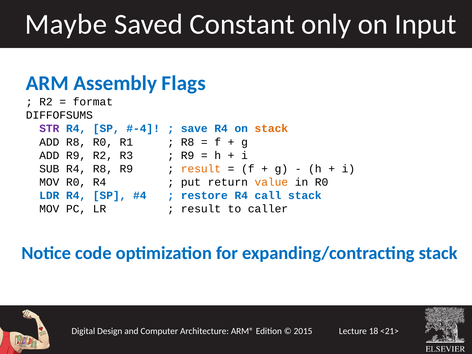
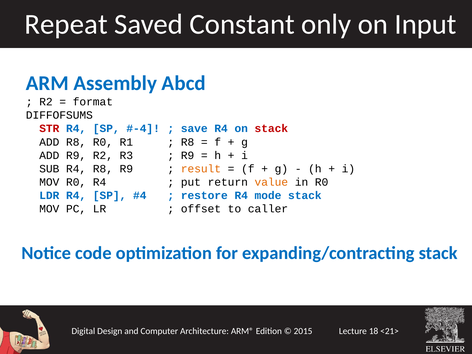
Maybe: Maybe -> Repeat (66, 24)
Flags: Flags -> Abcd (184, 83)
STR colour: purple -> red (49, 129)
stack colour: orange -> red (271, 129)
call: call -> mode (268, 196)
result: result -> offset (201, 209)
